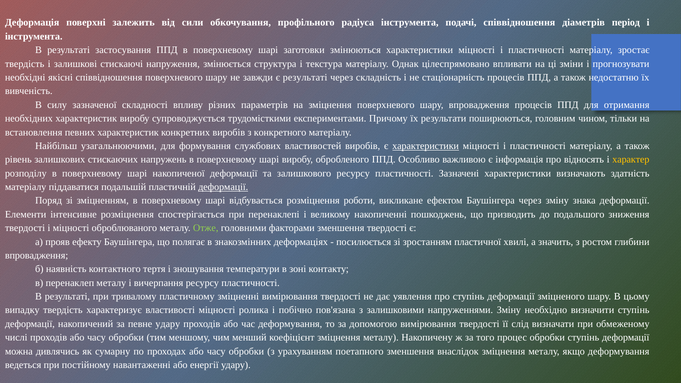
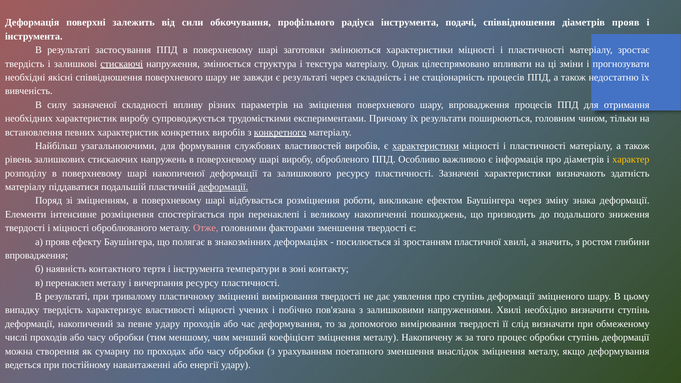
діаметрів період: період -> прояв (626, 23)
стискаючі underline: none -> present (122, 64)
конкретного underline: none -> present (280, 132)
про відносять: відносять -> діаметрів (584, 160)
Отже colour: light green -> pink (206, 228)
тертя і зношування: зношування -> інструмента (198, 269)
ролика: ролика -> учених (254, 310)
напруженнями Зміну: Зміну -> Хвилі (509, 310)
дивлячись: дивлячись -> створення (58, 351)
